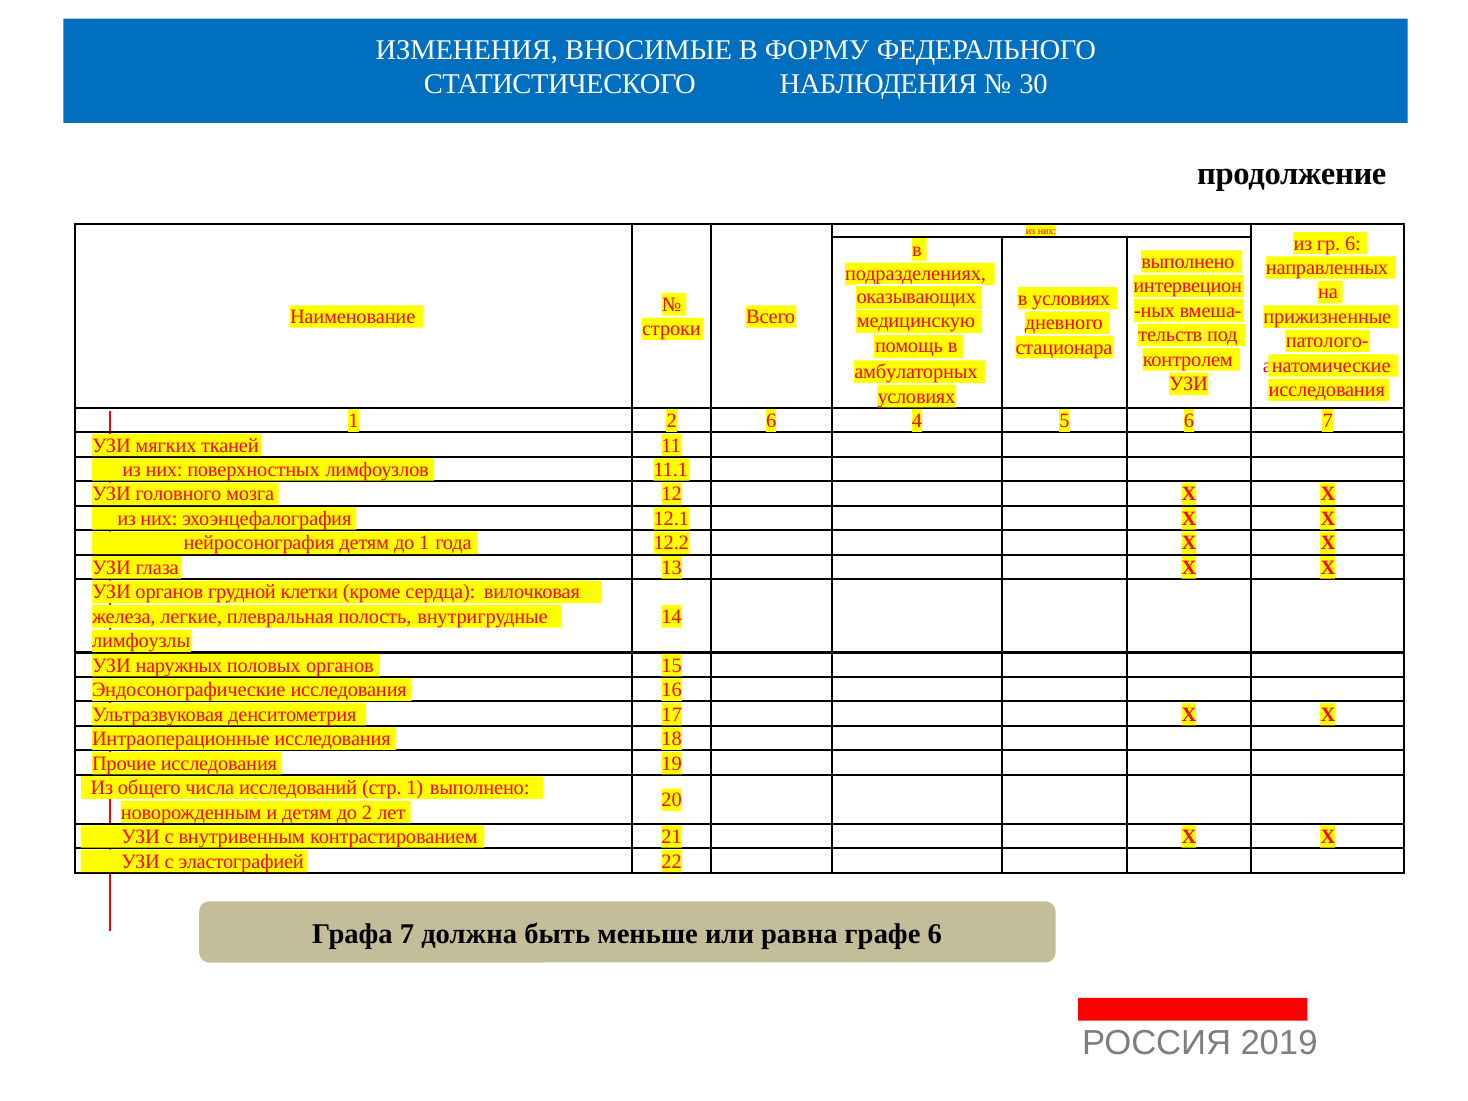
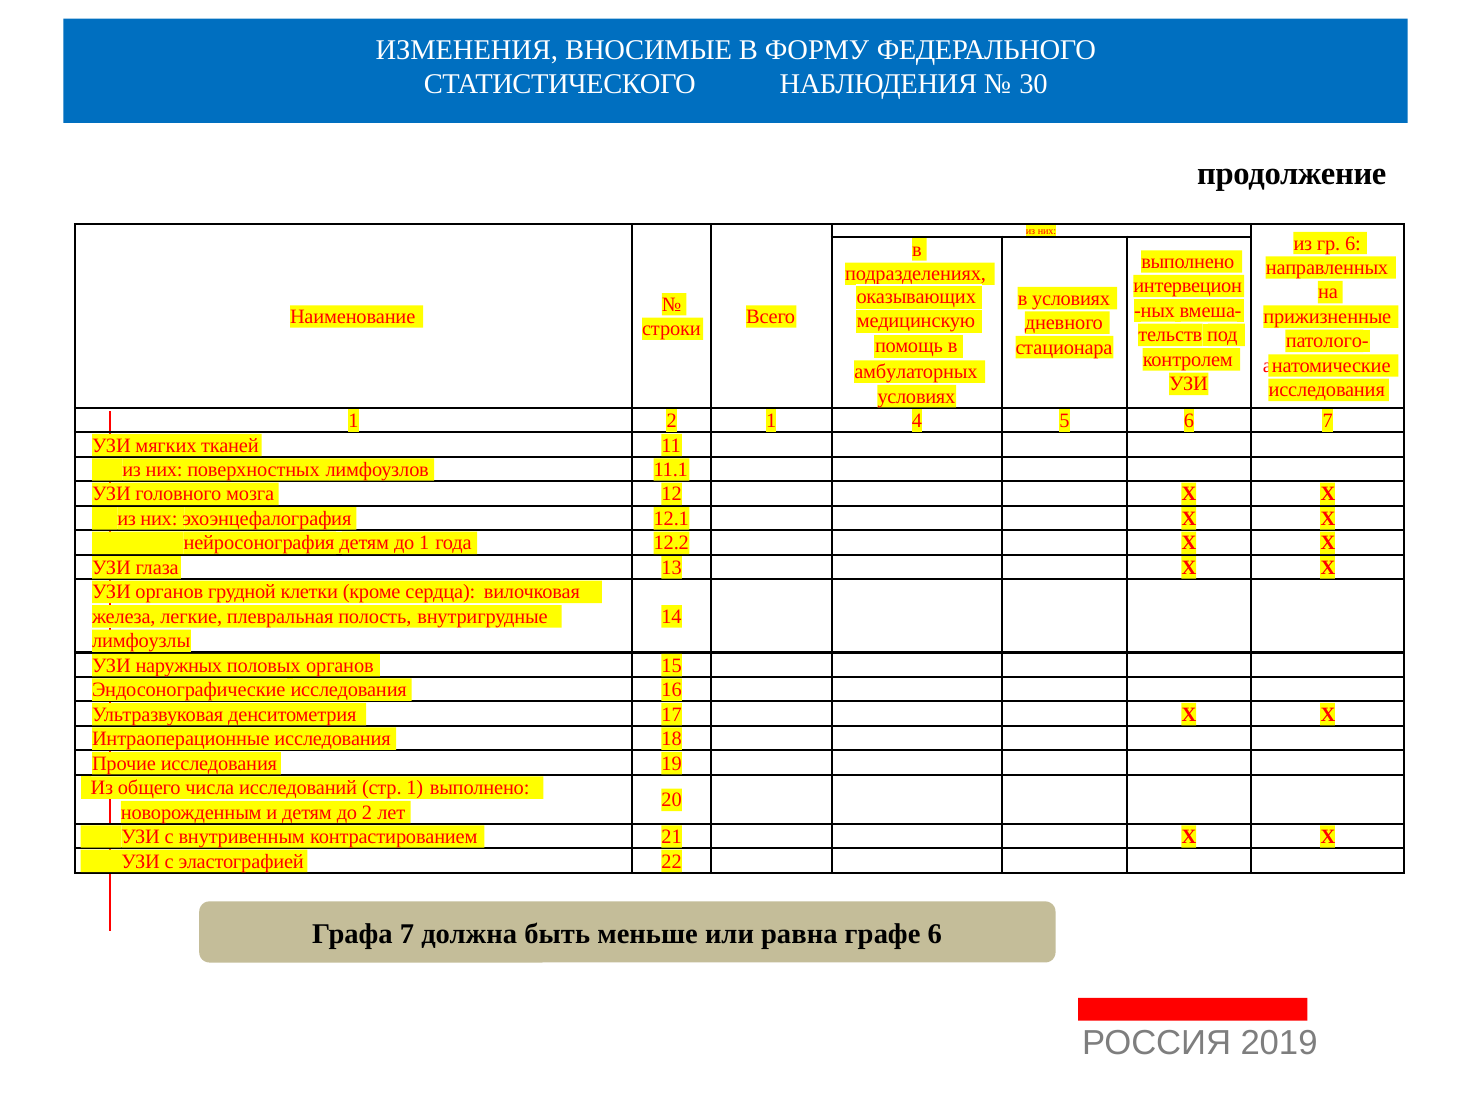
2 6: 6 -> 1 (771, 421)
